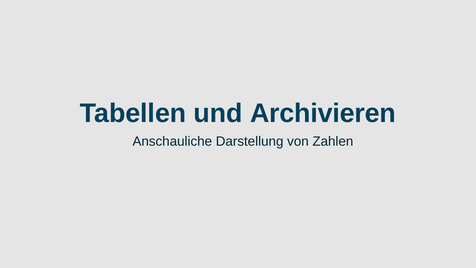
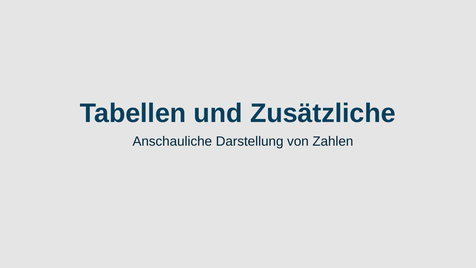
Archivieren: Archivieren -> Zusätzliche (323, 113)
